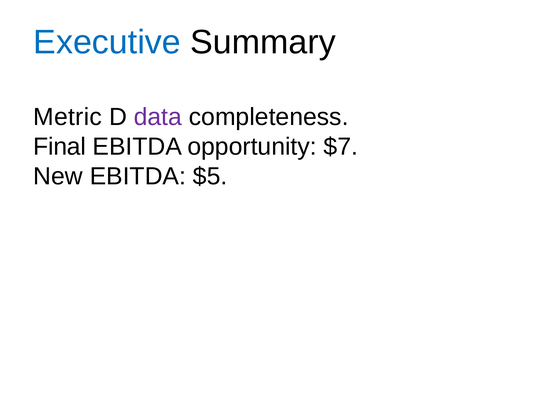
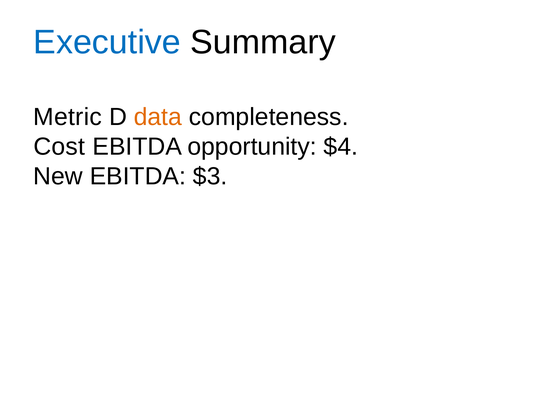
data colour: purple -> orange (158, 117)
Final: Final -> Cost (59, 147)
$7: $7 -> $4 (341, 147)
$5: $5 -> $3 (210, 176)
